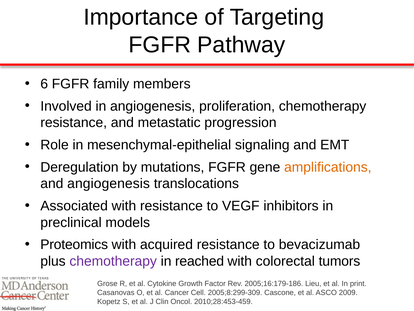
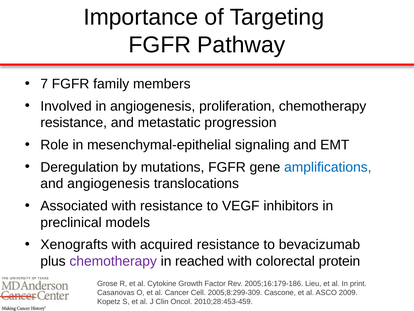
6: 6 -> 7 (44, 84)
amplifications colour: orange -> blue (328, 167)
Proteomics: Proteomics -> Xenografts (74, 244)
tumors: tumors -> protein (339, 261)
